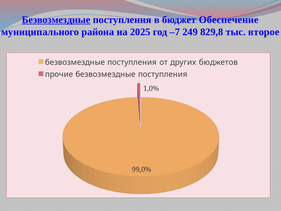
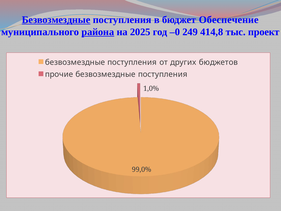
района underline: none -> present (98, 32)
–7: –7 -> –0 (175, 32)
829,8: 829,8 -> 414,8 (212, 32)
второе: второе -> проект (264, 32)
